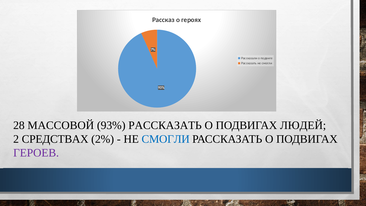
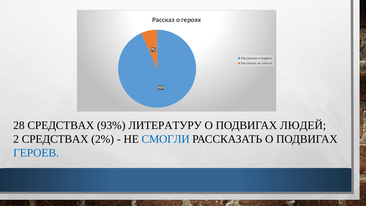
28 МАССОВОЙ: МАССОВОЙ -> СРЕДСТВАХ (61, 125)
93% РАССКАЗАТЬ: РАССКАЗАТЬ -> ЛИТЕРАТУРУ (165, 125)
ГЕРОЕВ colour: purple -> blue (36, 153)
